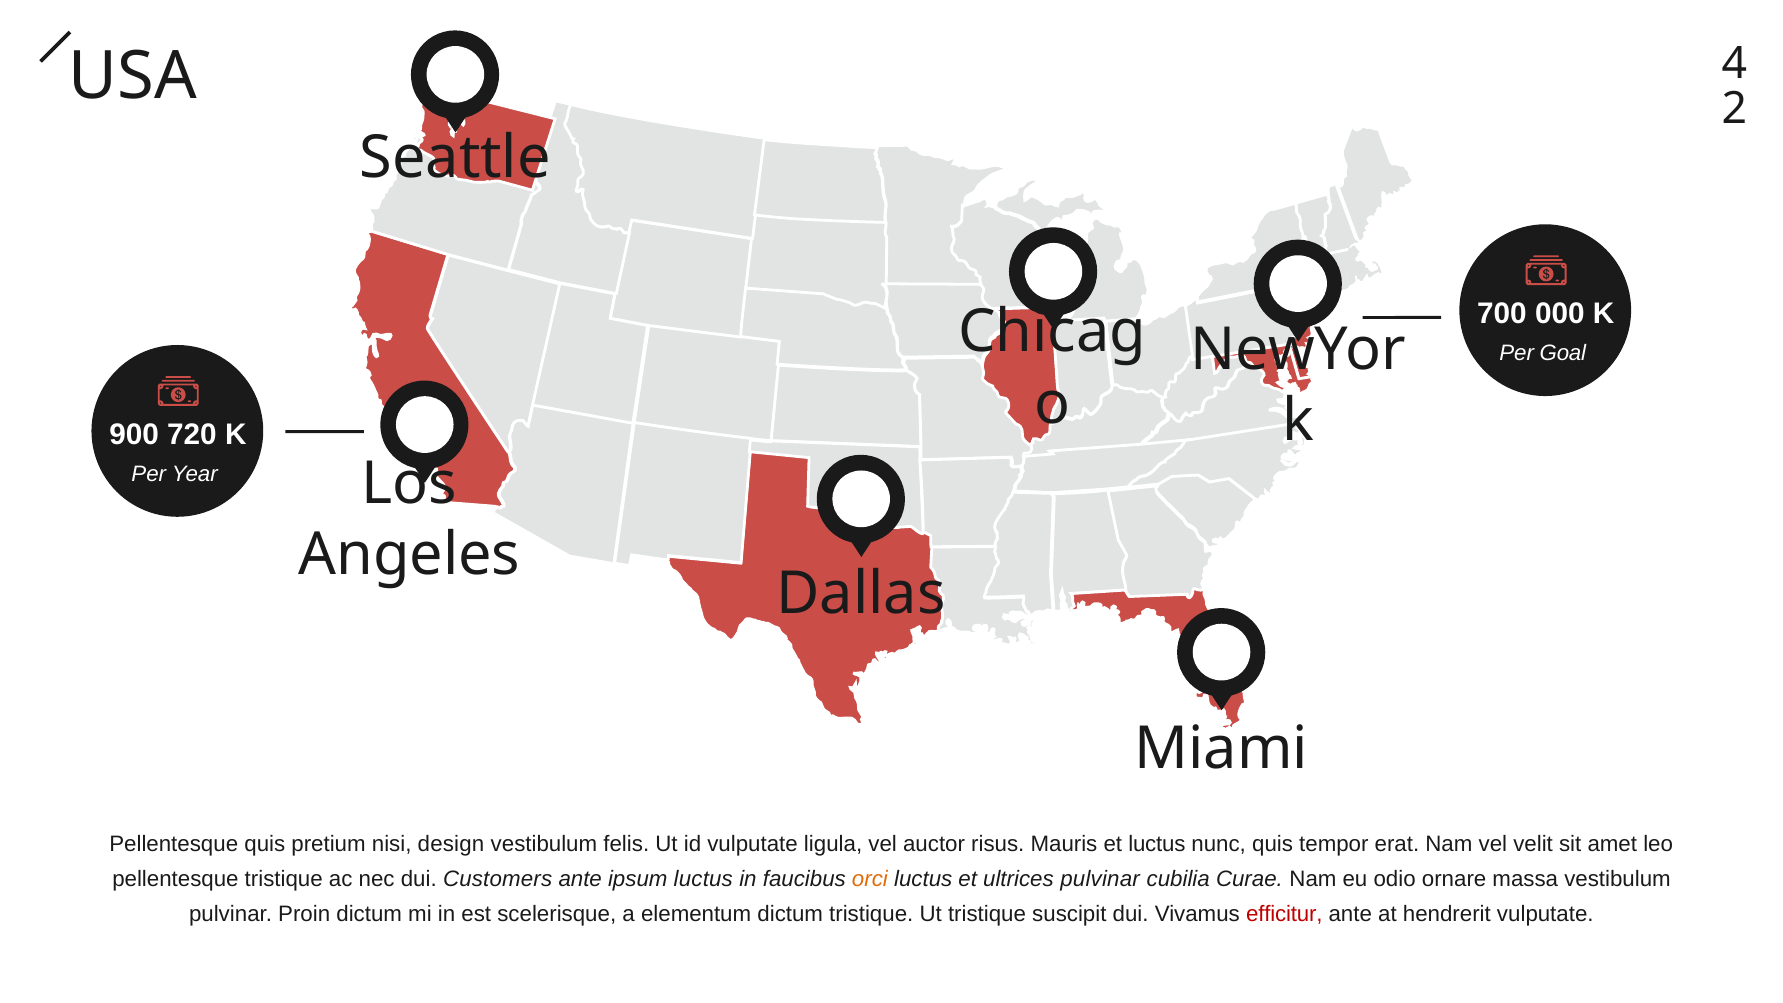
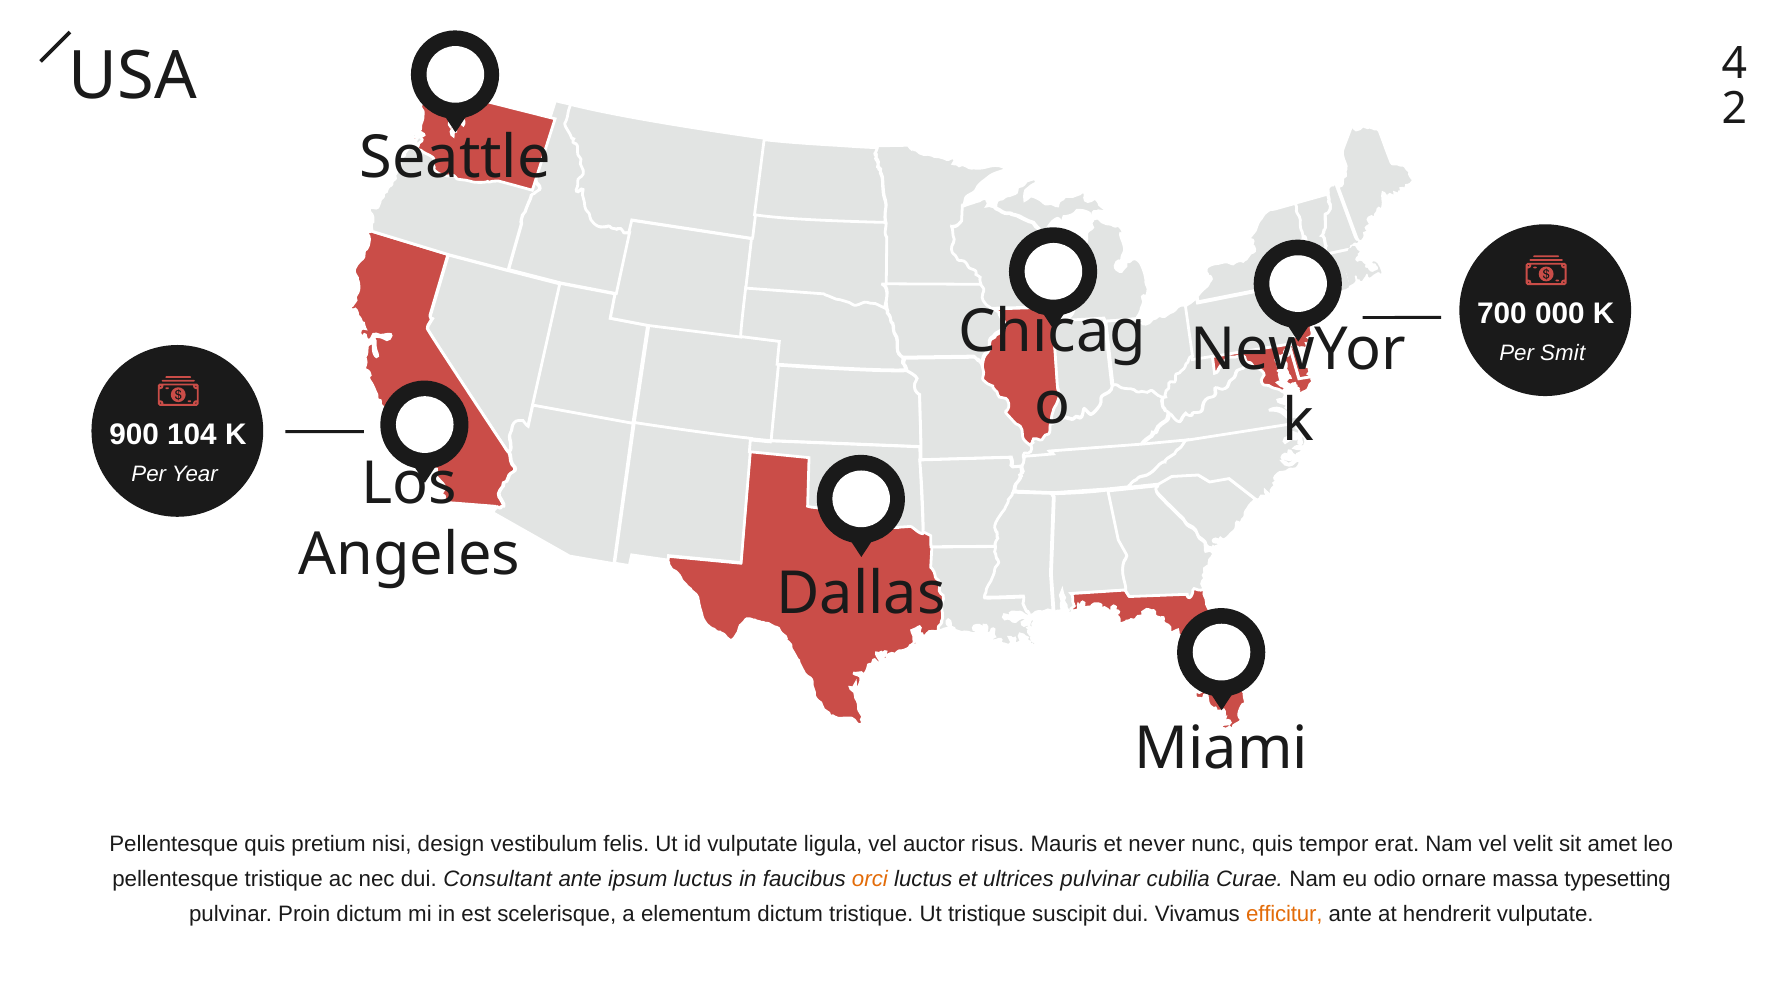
Goal: Goal -> Smit (1563, 353)
720: 720 -> 104 (192, 434)
et luctus: luctus -> never (1157, 844)
Customers: Customers -> Consultant (498, 879)
massa vestibulum: vestibulum -> typesetting (1618, 879)
efficitur colour: red -> orange (1284, 914)
